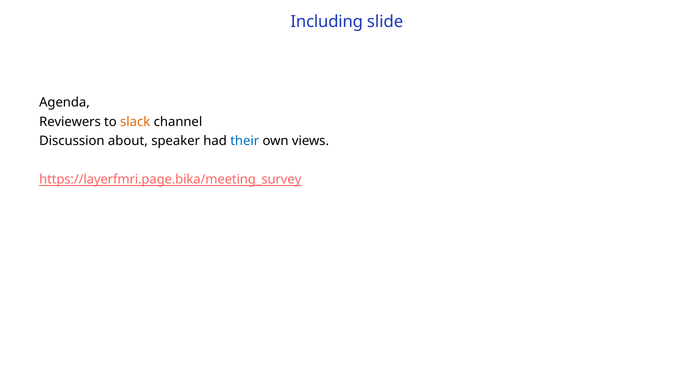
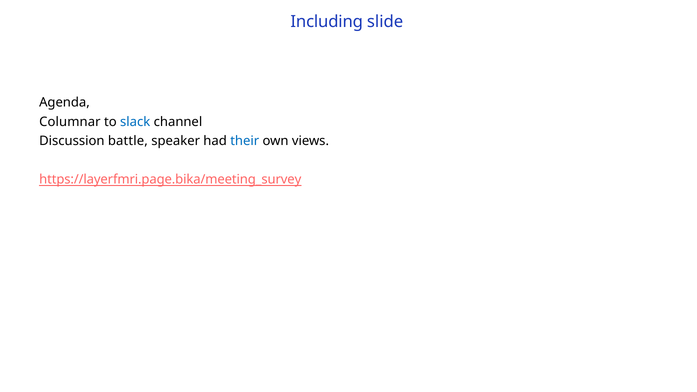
Reviewers: Reviewers -> Columnar (70, 122)
slack colour: orange -> blue (135, 122)
about: about -> battle (128, 141)
